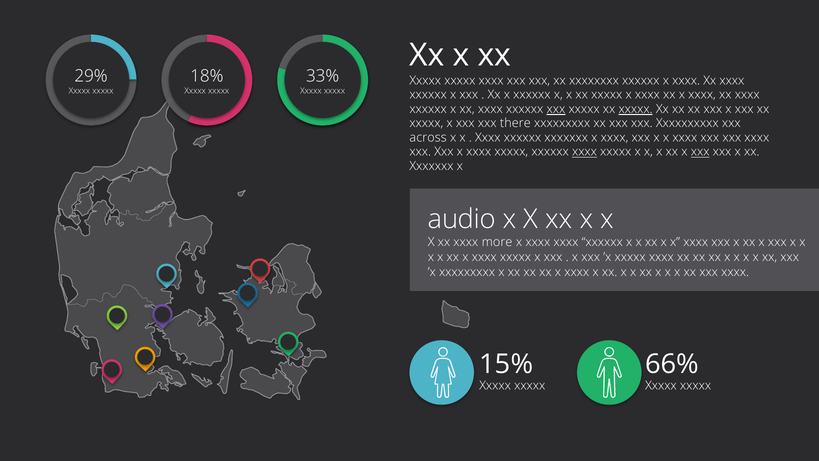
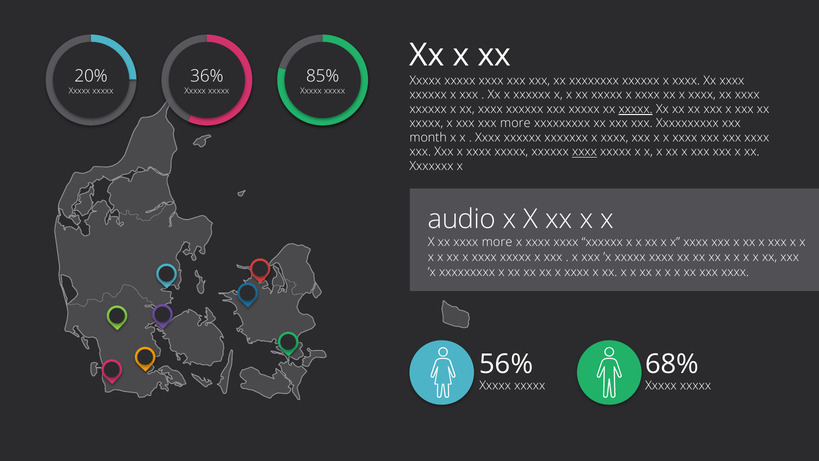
29%: 29% -> 20% (91, 76)
18%: 18% -> 36% (207, 76)
33%: 33% -> 85% (323, 76)
xxx underline: present -> none (556, 109)
xxx there: there -> more (515, 123)
across: across -> month (428, 137)
xxx underline: present -> none (700, 152)
15%: 15% -> 56% (506, 364)
66%: 66% -> 68% (672, 364)
